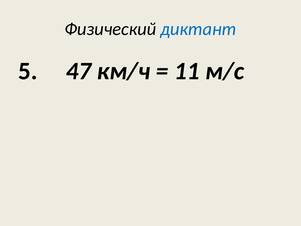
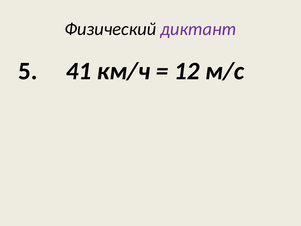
диктант colour: blue -> purple (198, 29)
47: 47 -> 41 (79, 71)
11: 11 -> 12 (187, 71)
